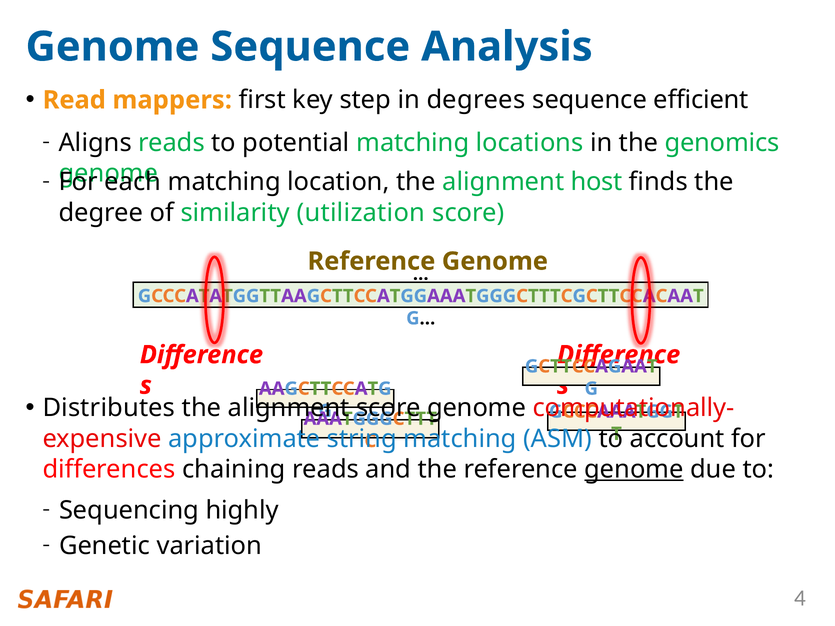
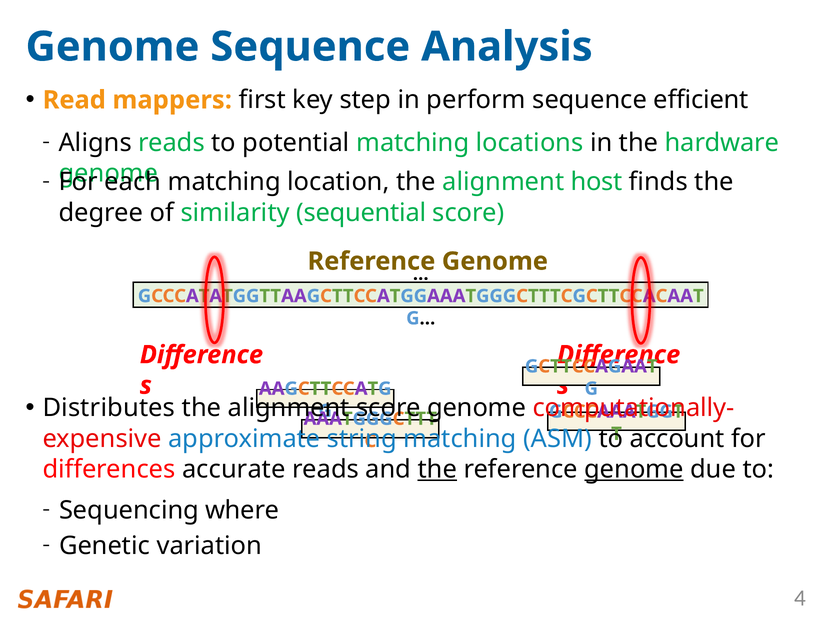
degrees: degrees -> perform (476, 100)
genomics: genomics -> hardware (722, 143)
utilization: utilization -> sequential (361, 213)
chaining: chaining -> accurate (234, 469)
the underline: none -> present (437, 469)
highly: highly -> where (242, 511)
